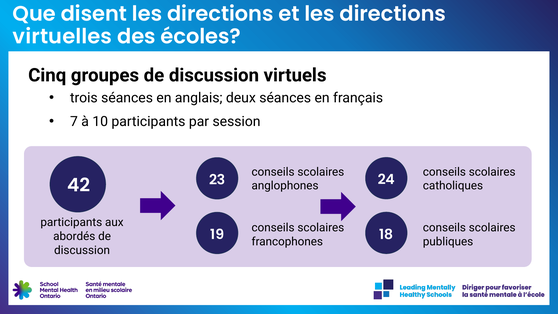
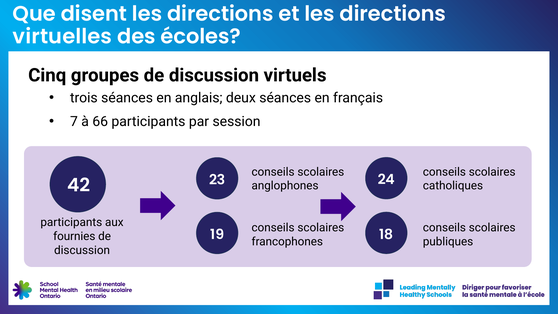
10: 10 -> 66 (100, 122)
abordés: abordés -> fournies (74, 236)
